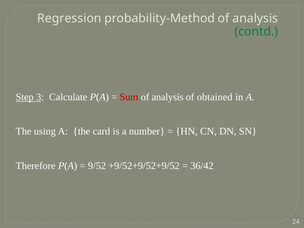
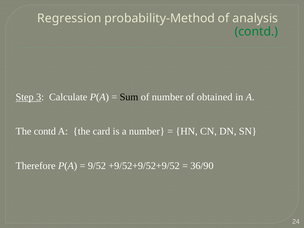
Sum colour: red -> black (129, 97)
analysis: analysis -> number (167, 97)
The using: using -> contd (45, 131)
36/42: 36/42 -> 36/90 (202, 166)
